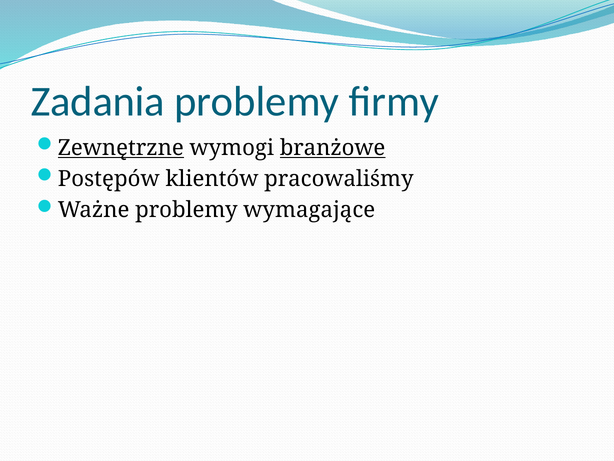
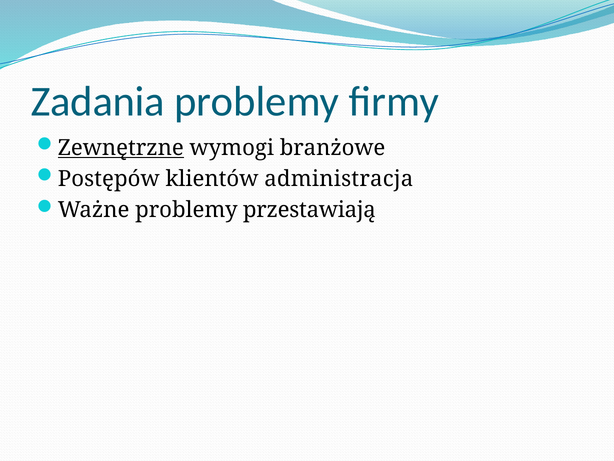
branżowe underline: present -> none (333, 148)
pracowaliśmy: pracowaliśmy -> administracja (339, 179)
wymagające: wymagające -> przestawiają (309, 210)
